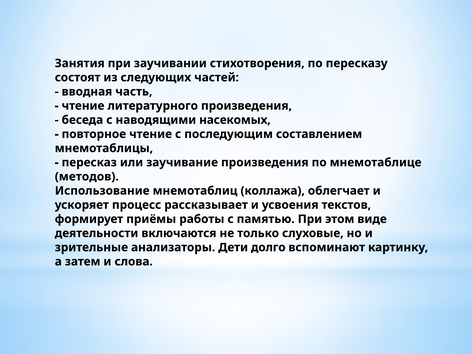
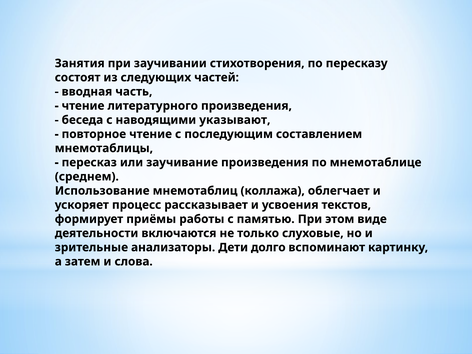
насекомых: насекомых -> указывают (235, 120)
методов: методов -> среднем (87, 177)
